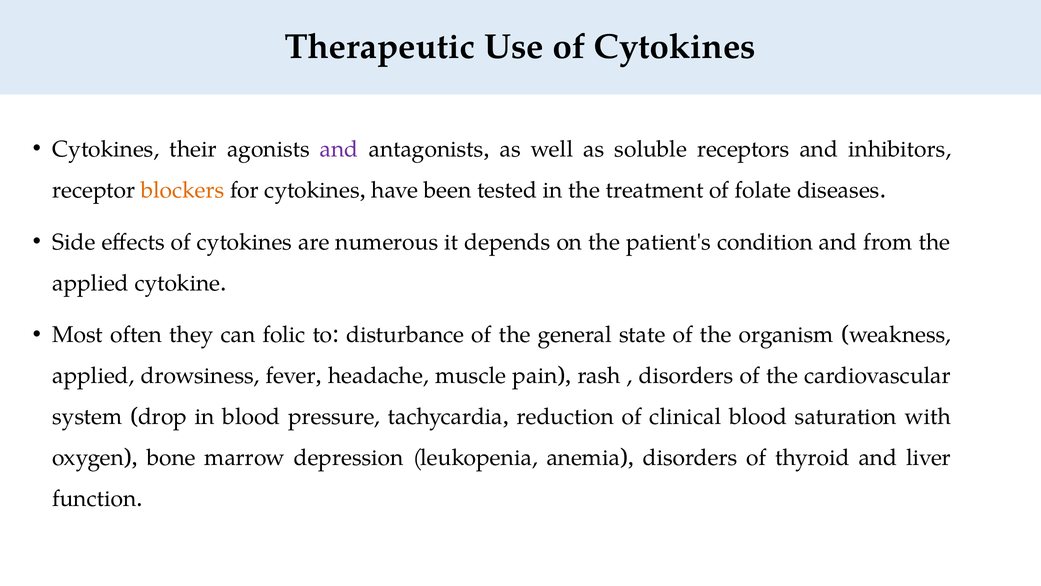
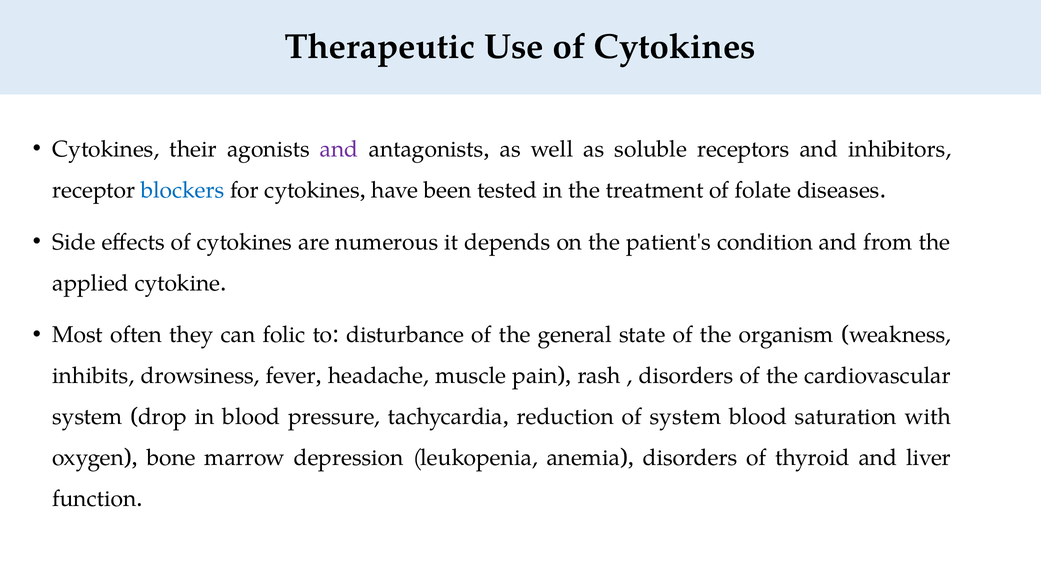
blockers colour: orange -> blue (183, 190)
applied: applied -> inhibits (93, 376)
of clinical: clinical -> system (685, 417)
